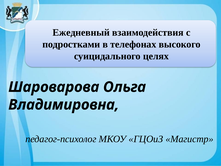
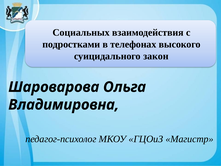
Ежедневный: Ежедневный -> Социальных (81, 32)
целях: целях -> закон (156, 56)
